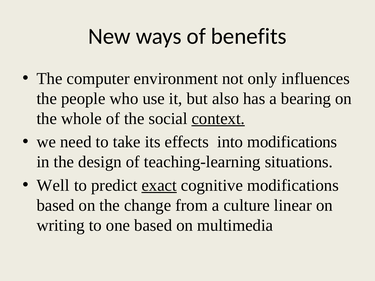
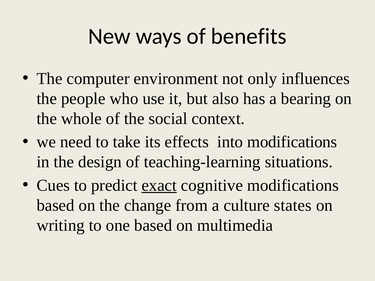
context underline: present -> none (218, 119)
Well: Well -> Cues (53, 185)
linear: linear -> states (293, 205)
